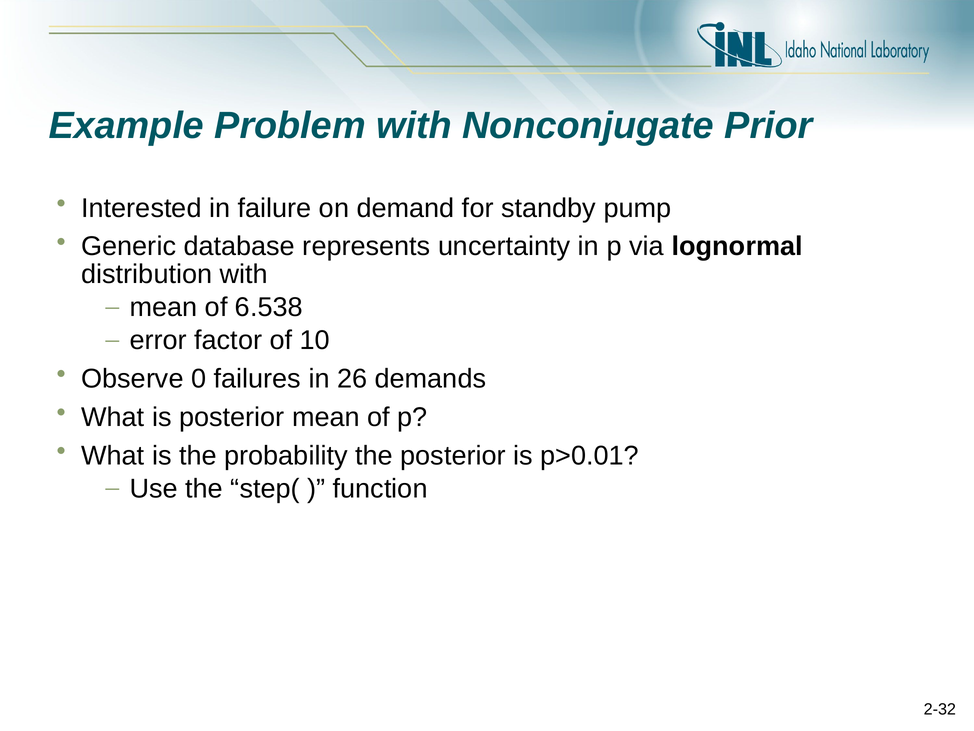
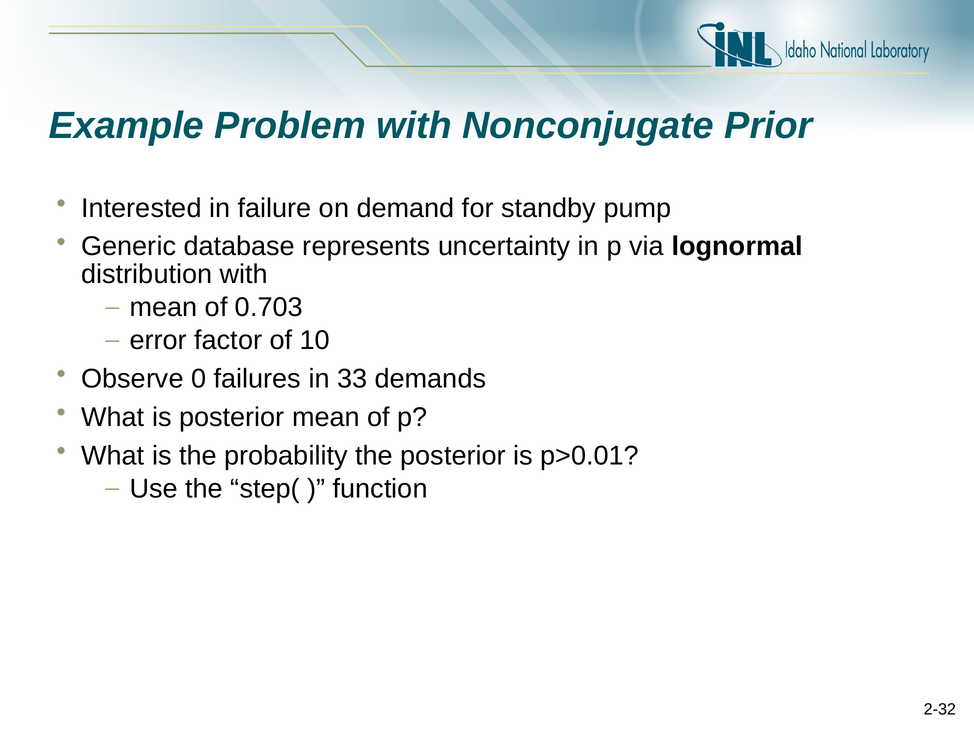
6.538: 6.538 -> 0.703 (269, 307)
26: 26 -> 33 (352, 378)
